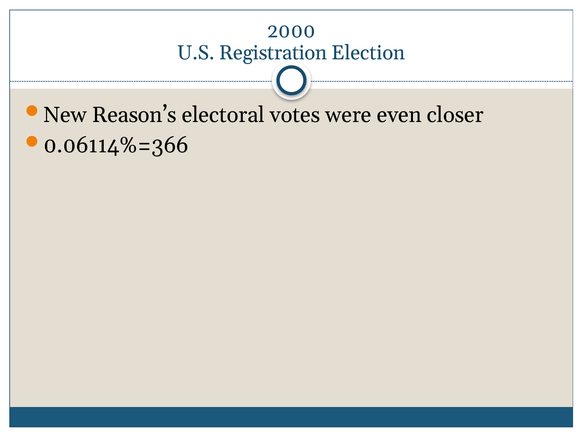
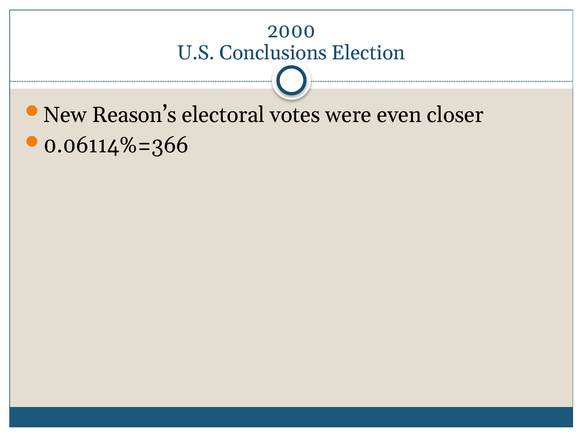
Registration: Registration -> Conclusions (273, 53)
